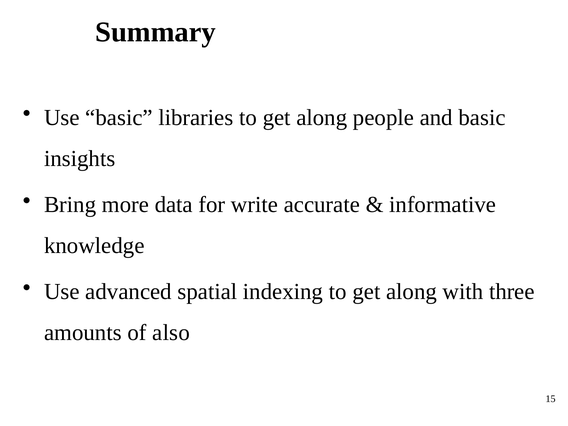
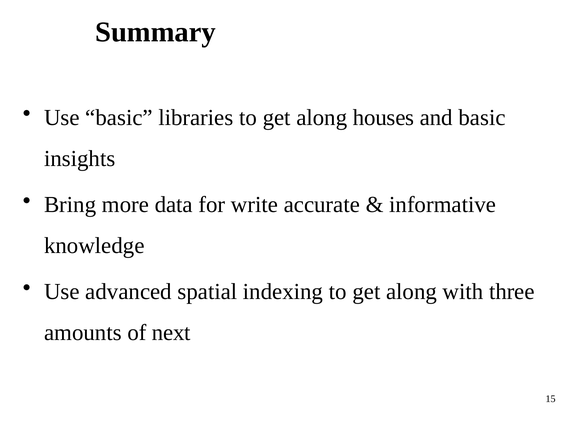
people: people -> houses (384, 117)
also: also -> next (171, 333)
